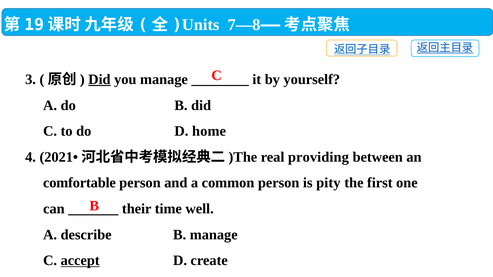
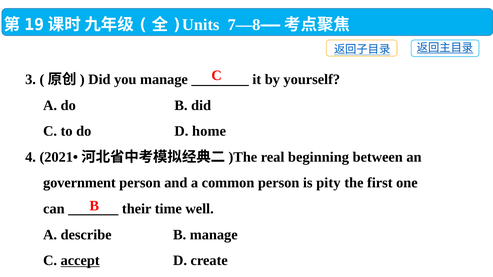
Did underline: present -> none (99, 79)
providing: providing -> beginning (318, 157)
comfortable: comfortable -> government (79, 183)
